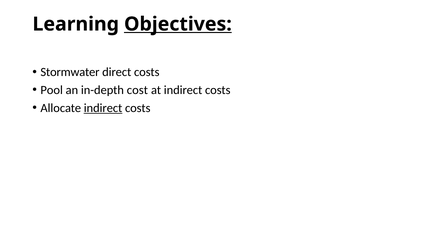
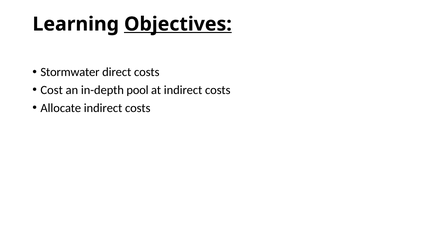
Pool: Pool -> Cost (52, 90)
cost: cost -> pool (138, 90)
indirect underline: present -> none (103, 108)
